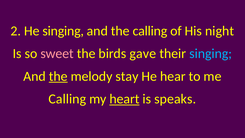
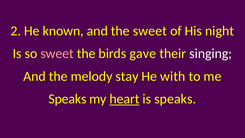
He singing: singing -> known (63, 31)
the calling: calling -> sweet (150, 31)
singing colour: light blue -> white (211, 54)
the underline: present -> none (58, 76)
hear: hear -> with (173, 76)
Calling: Calling -> Speaks (67, 99)
